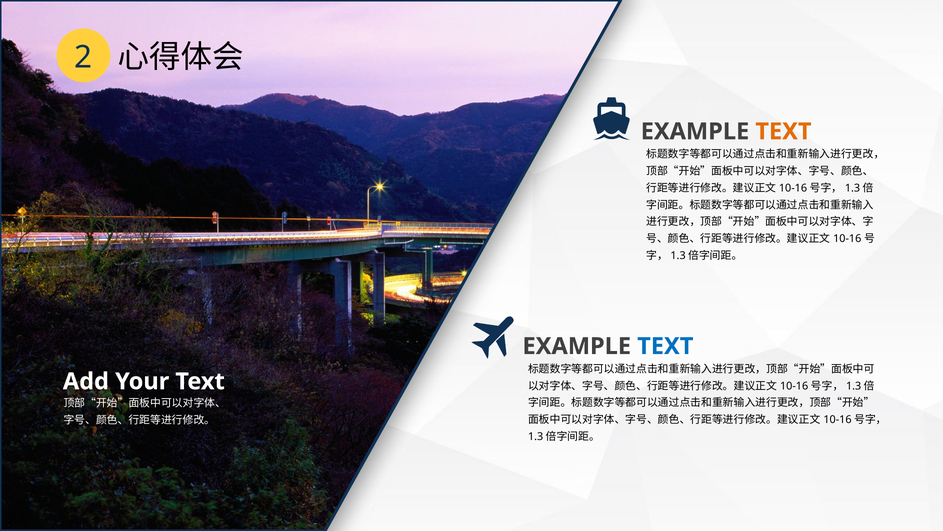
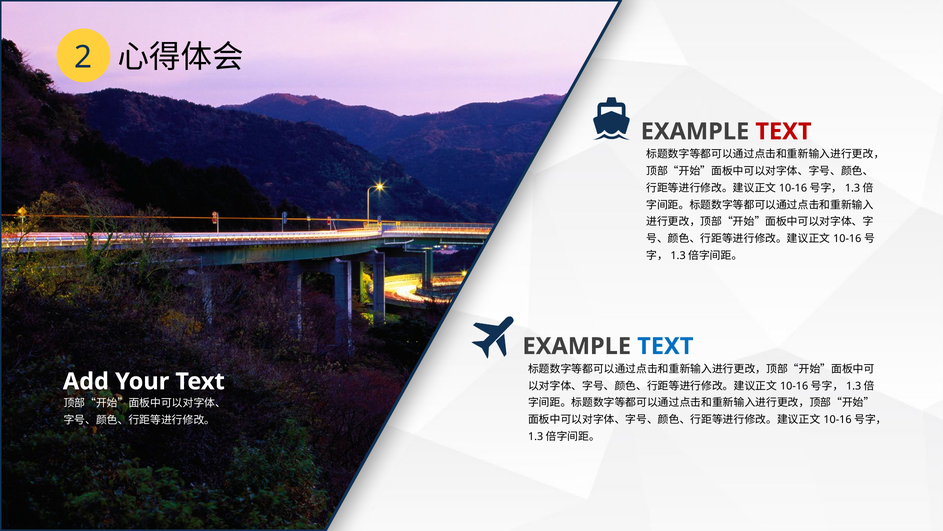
TEXT colour: orange -> red (783, 131)
